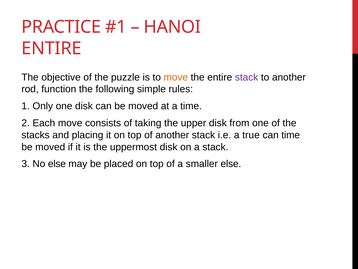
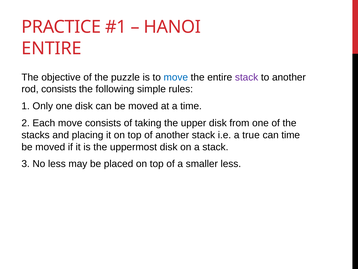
move colour: orange -> blue (176, 77)
rod function: function -> consists (59, 89)
No else: else -> less (57, 164)
smaller else: else -> less (231, 164)
